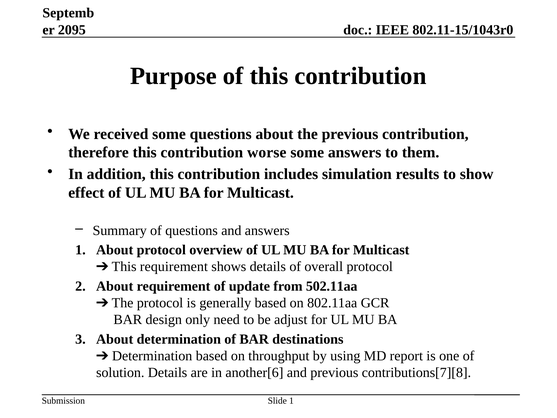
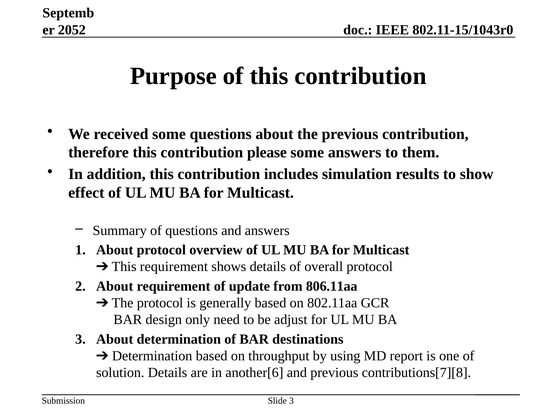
2095: 2095 -> 2052 (72, 30)
worse: worse -> please (267, 152)
502.11aa: 502.11aa -> 806.11aa (332, 286)
Slide 1: 1 -> 3 (291, 401)
